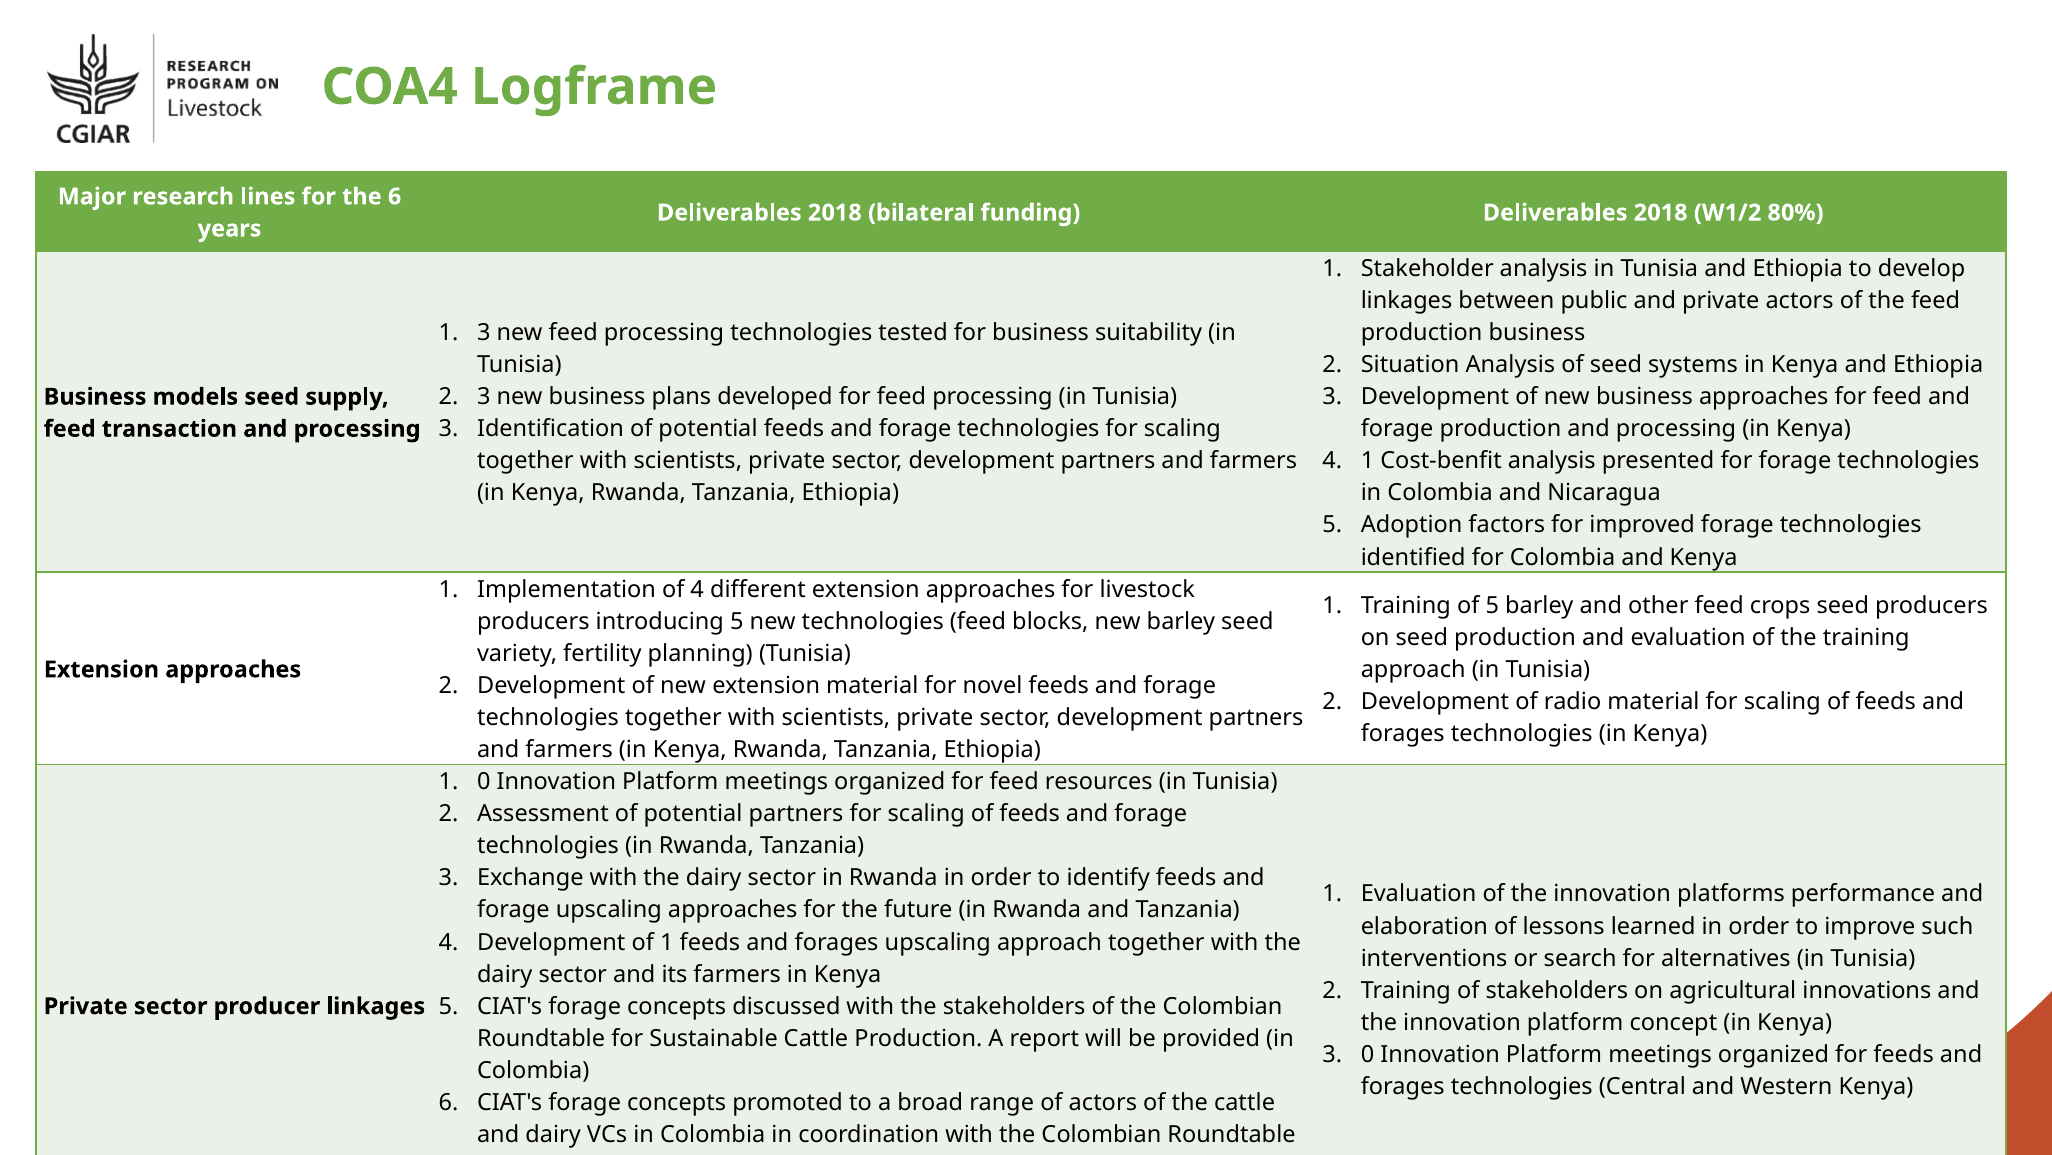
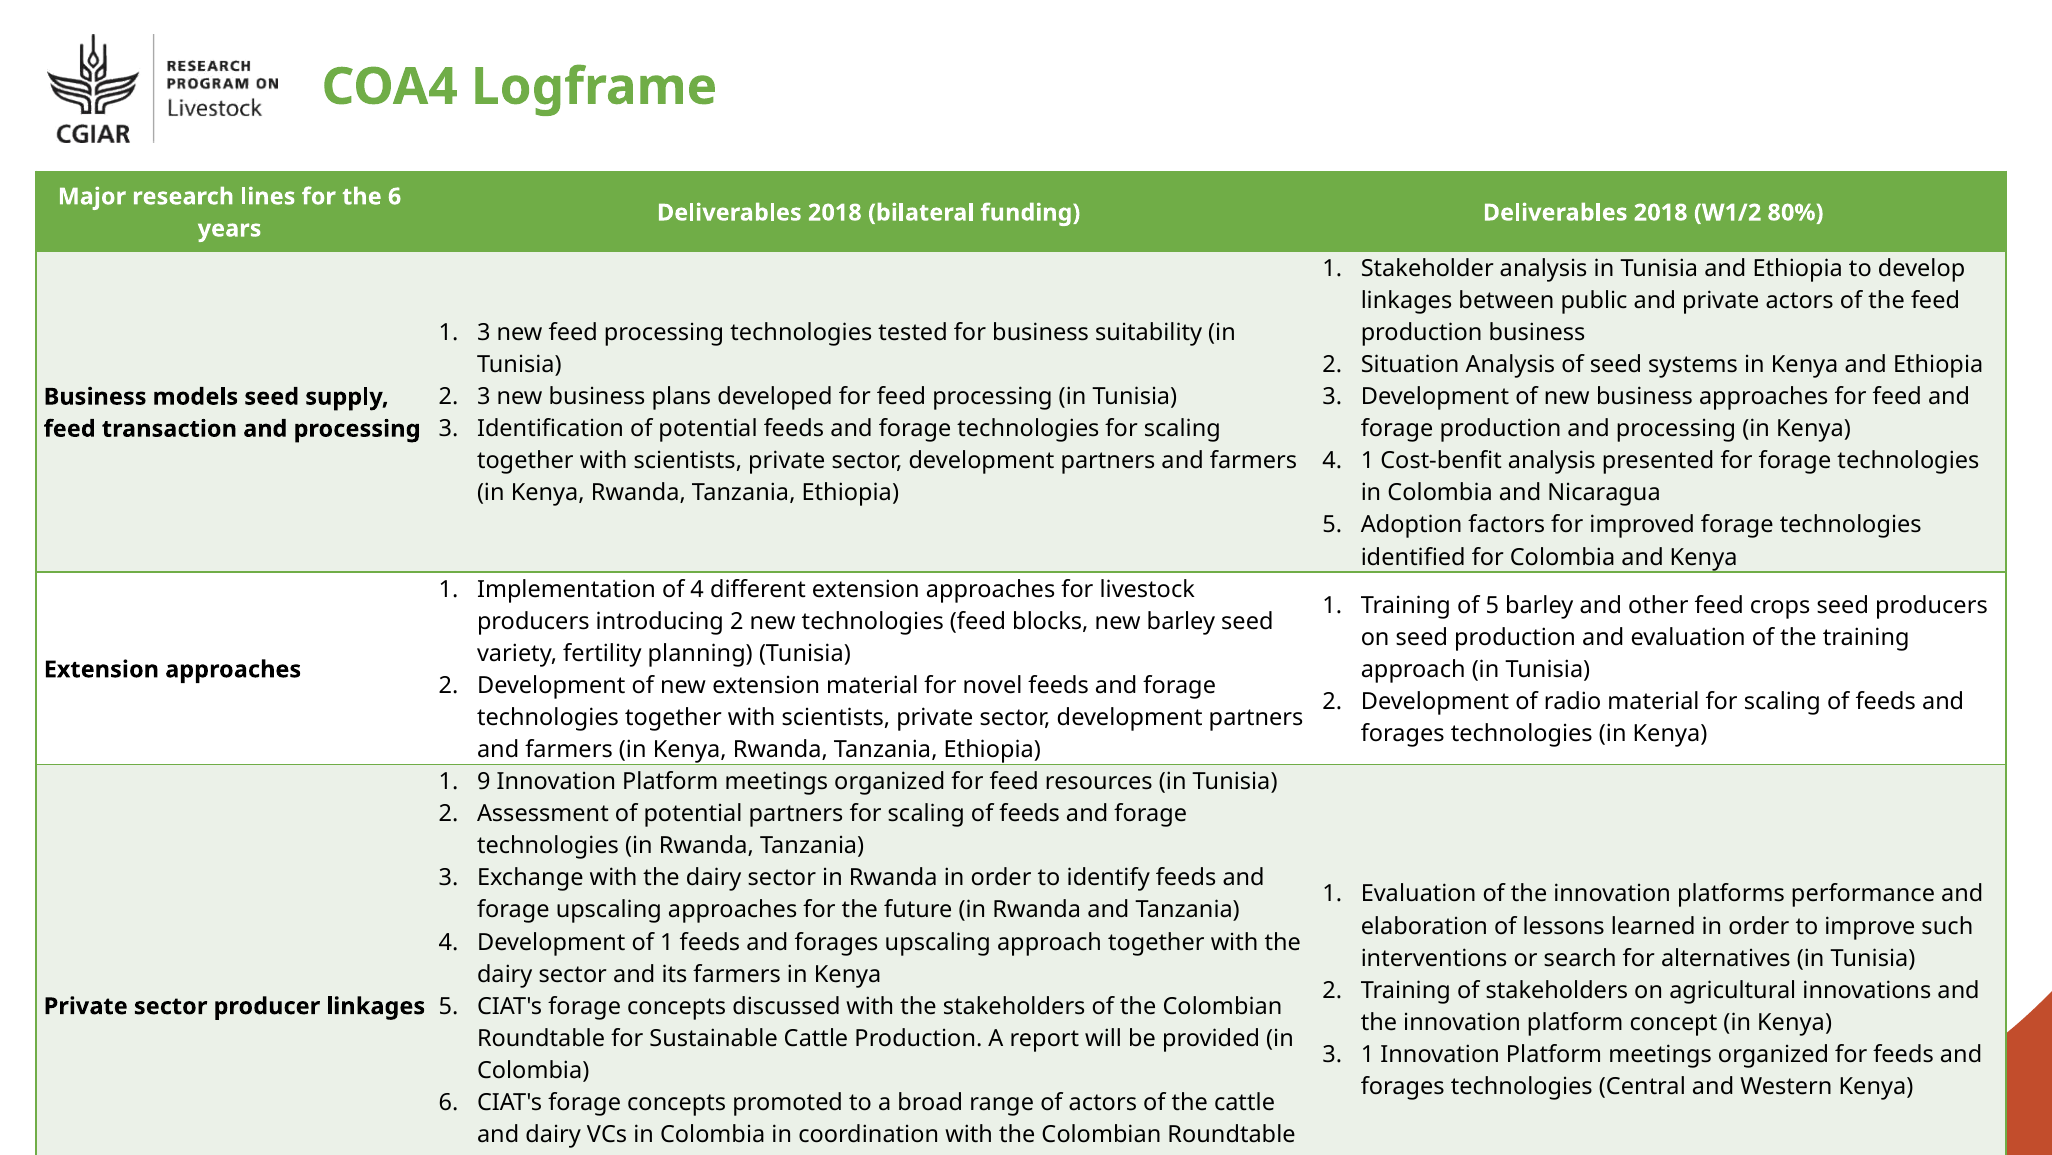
introducing 5: 5 -> 2 (737, 621)
1 0: 0 -> 9 (484, 781)
3 0: 0 -> 1 (1368, 1054)
